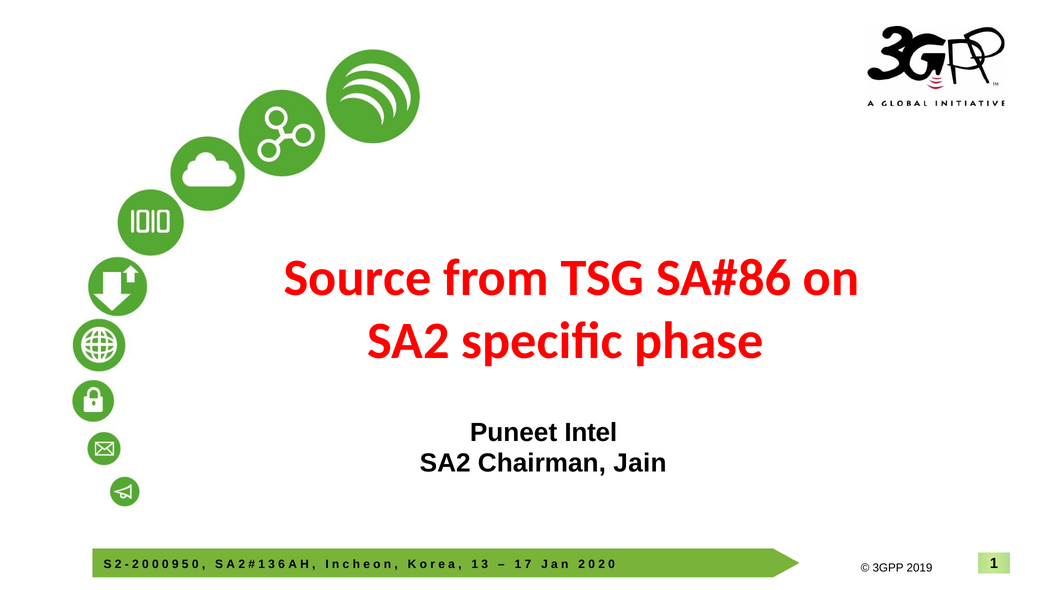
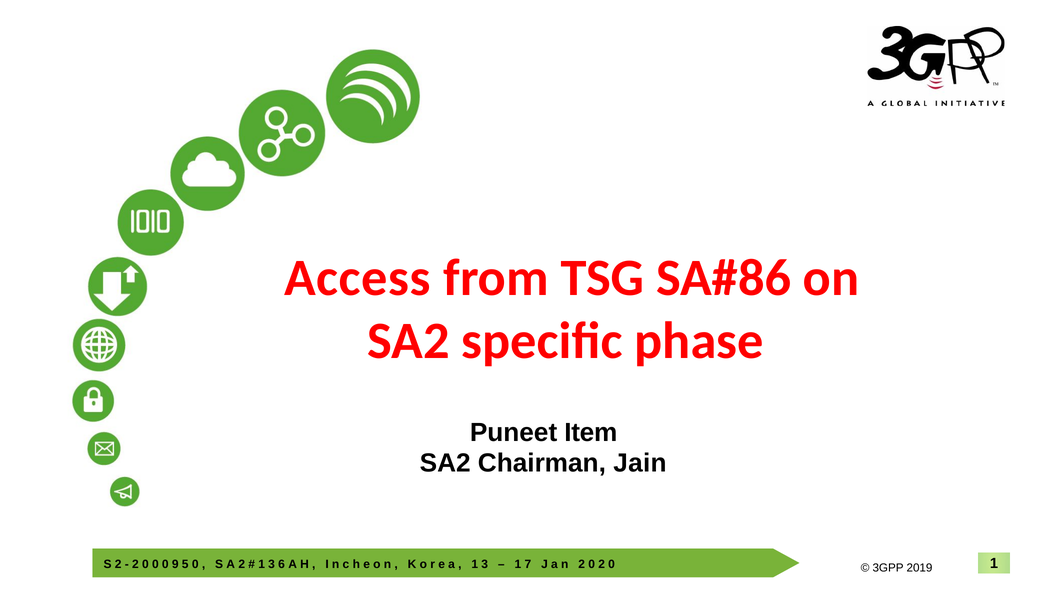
Source: Source -> Access (357, 278)
Intel: Intel -> Item (591, 432)
